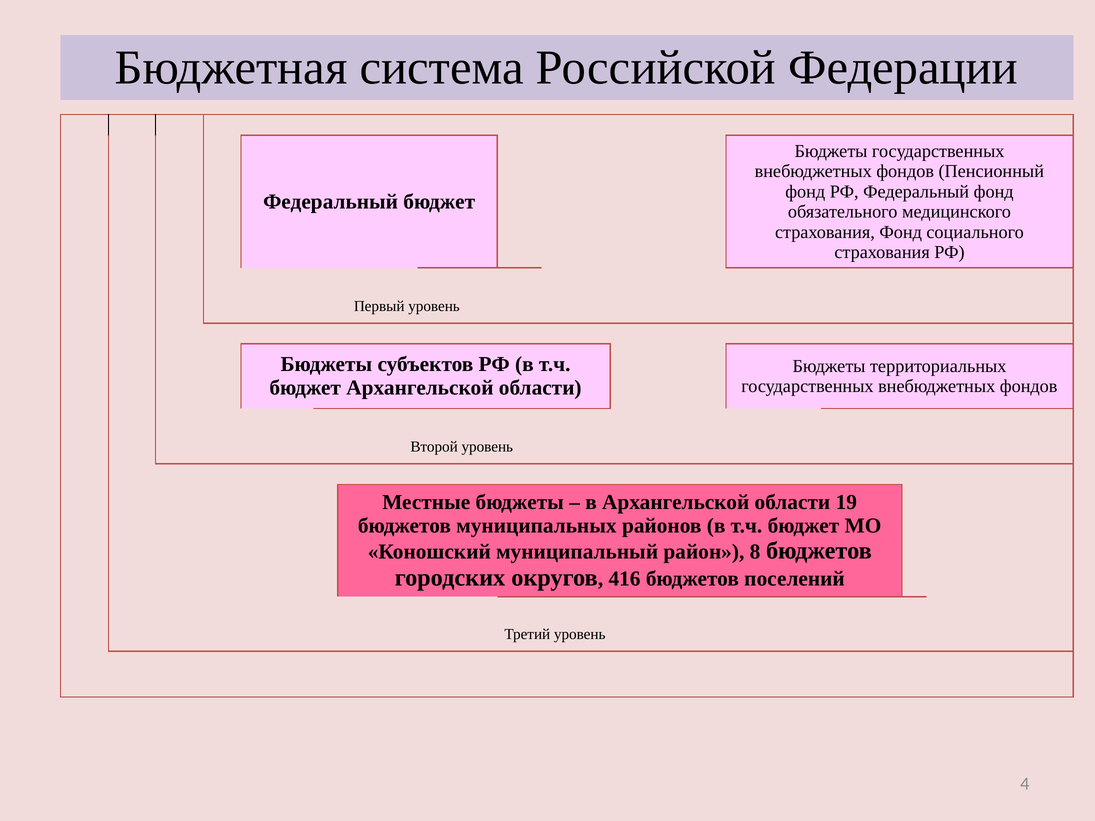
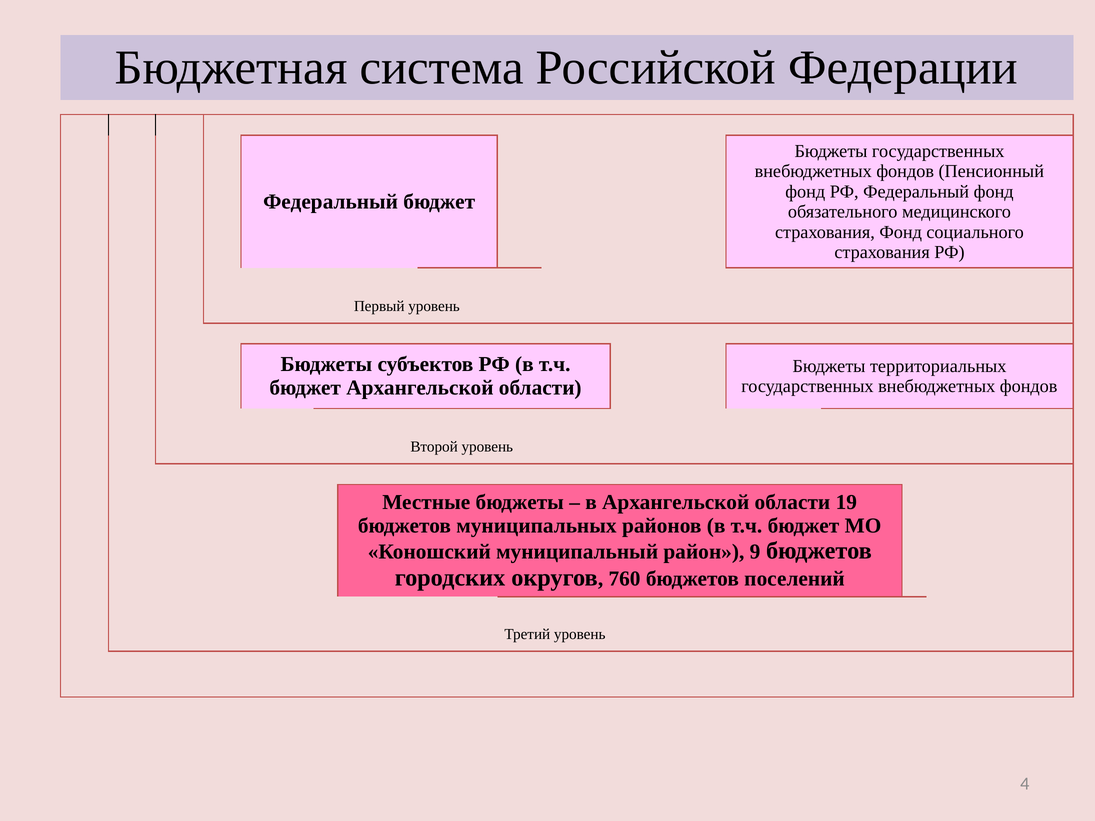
8: 8 -> 9 (755, 552)
416: 416 -> 760 (625, 579)
